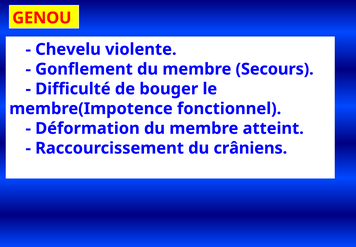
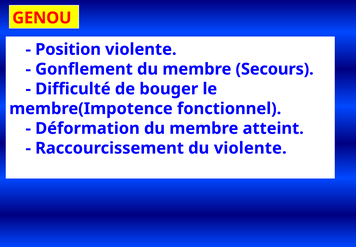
Chevelu: Chevelu -> Position (68, 49)
du crâniens: crâniens -> violente (250, 148)
